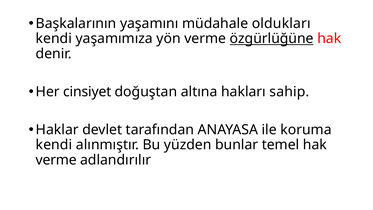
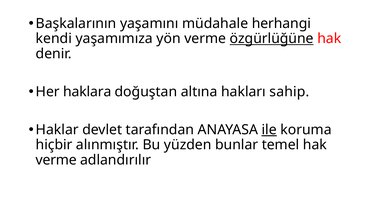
oldukları: oldukları -> herhangi (281, 23)
cinsiyet: cinsiyet -> haklara (87, 92)
ile underline: none -> present (269, 130)
kendi: kendi -> hiçbir (54, 145)
